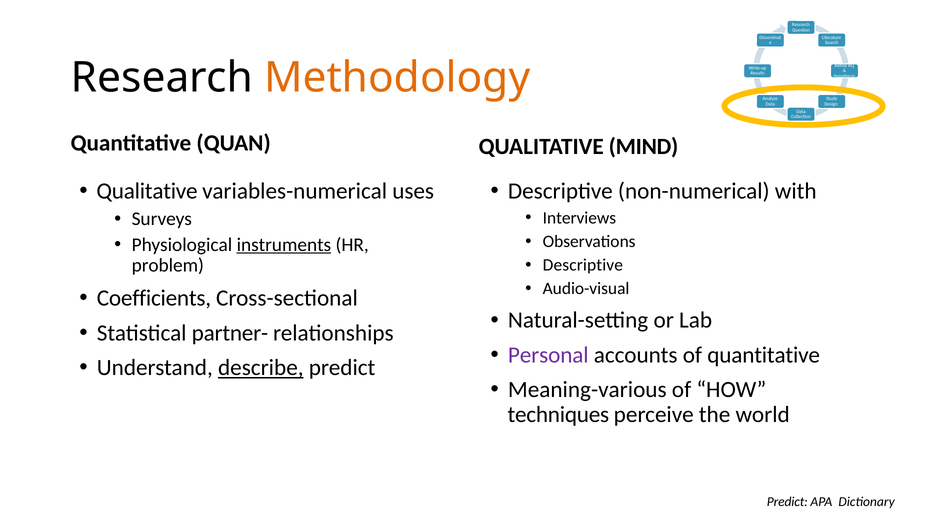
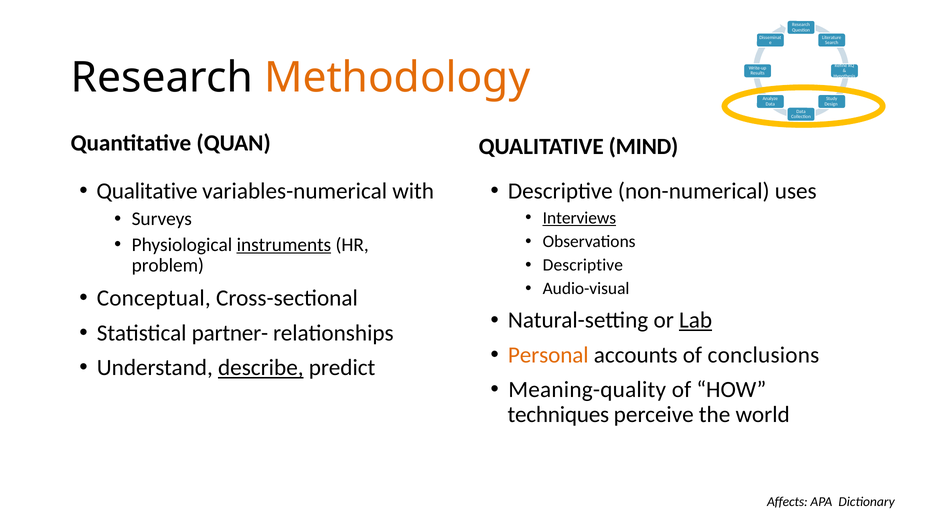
uses: uses -> with (413, 191)
with: with -> uses (796, 191)
Interviews underline: none -> present (579, 218)
Coefficients: Coefficients -> Conceptual (154, 298)
Lab underline: none -> present (696, 320)
Personal colour: purple -> orange (548, 355)
of quantitative: quantitative -> conclusions (763, 355)
Meaning-various: Meaning-various -> Meaning-quality (587, 390)
Predict: Predict -> Affects (787, 502)
